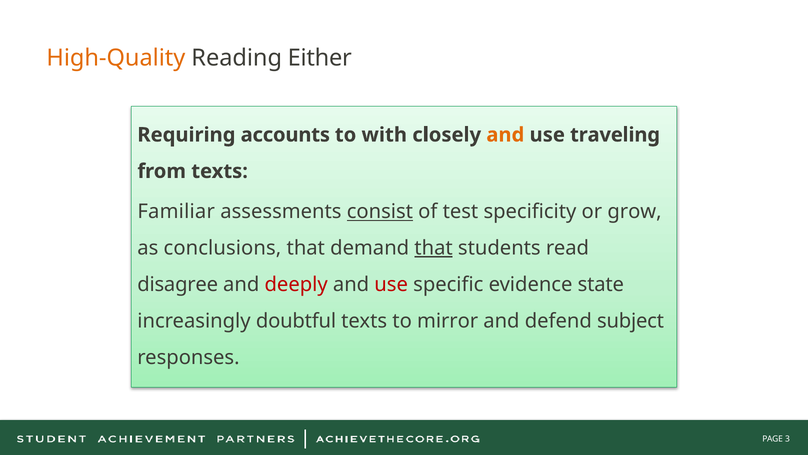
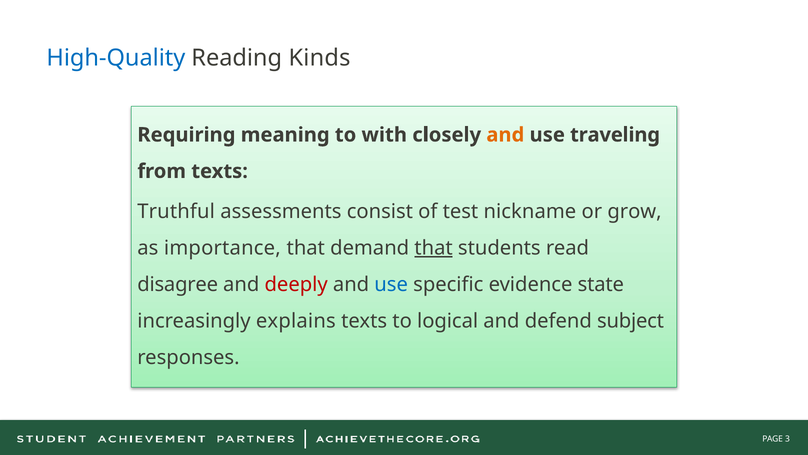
High-Quality colour: orange -> blue (116, 58)
Either: Either -> Kinds (320, 58)
accounts: accounts -> meaning (285, 135)
Familiar: Familiar -> Truthful (176, 211)
consist underline: present -> none (380, 211)
specificity: specificity -> nickname (530, 211)
conclusions: conclusions -> importance (222, 248)
use colour: red -> blue (391, 284)
doubtful: doubtful -> explains (296, 321)
mirror: mirror -> logical (448, 321)
